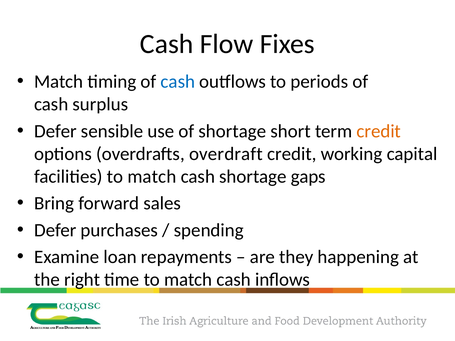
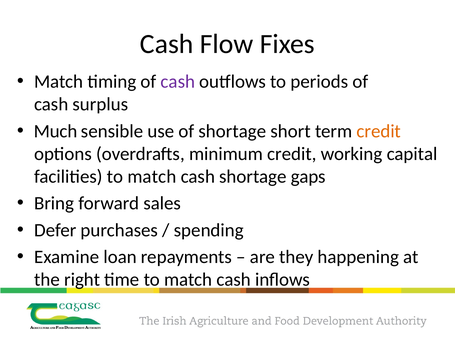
cash colour: blue -> purple (178, 82)
Defer: Defer -> Much (56, 131)
overdraft: overdraft -> minimum (226, 154)
